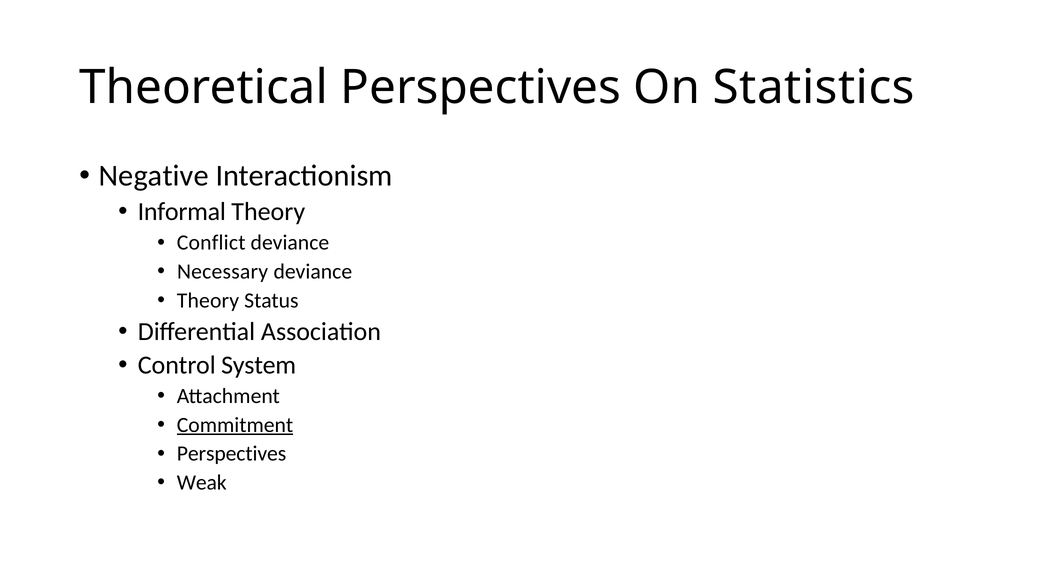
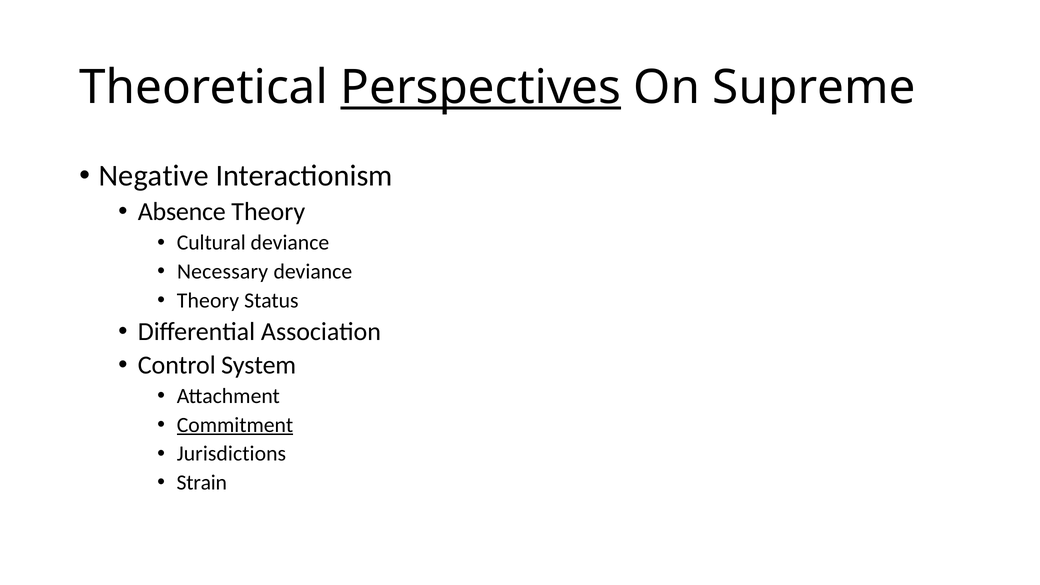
Perspectives underline: none -> present (481, 87)
Statistics: Statistics -> Supreme (814, 87)
Informal: Informal -> Absence (182, 212)
Conflict: Conflict -> Cultural (211, 243)
Perspectives: Perspectives -> Jurisdictions (231, 454)
Weak: Weak -> Strain (202, 483)
